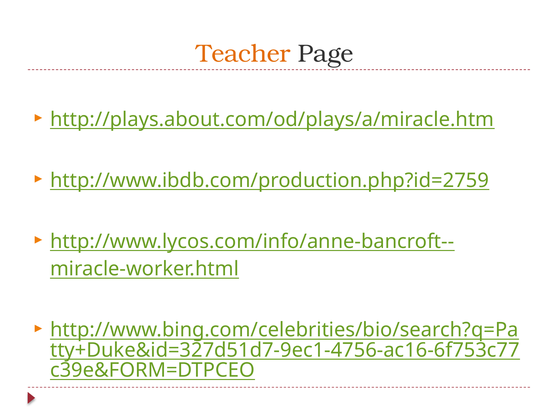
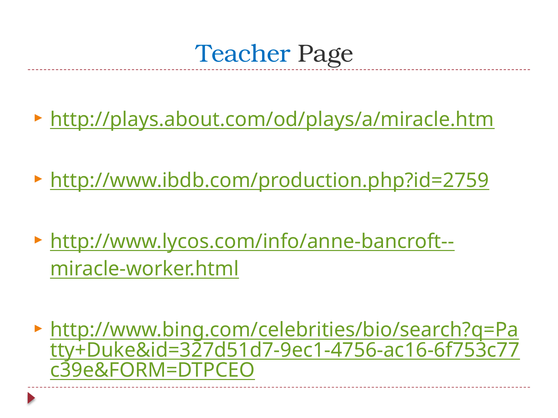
Teacher colour: orange -> blue (243, 54)
